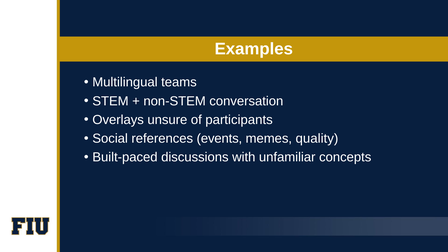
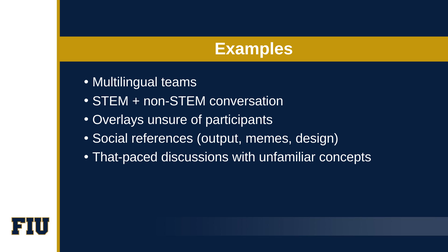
events: events -> output (219, 139)
quality: quality -> design (317, 139)
Built-paced: Built-paced -> That-paced (125, 157)
